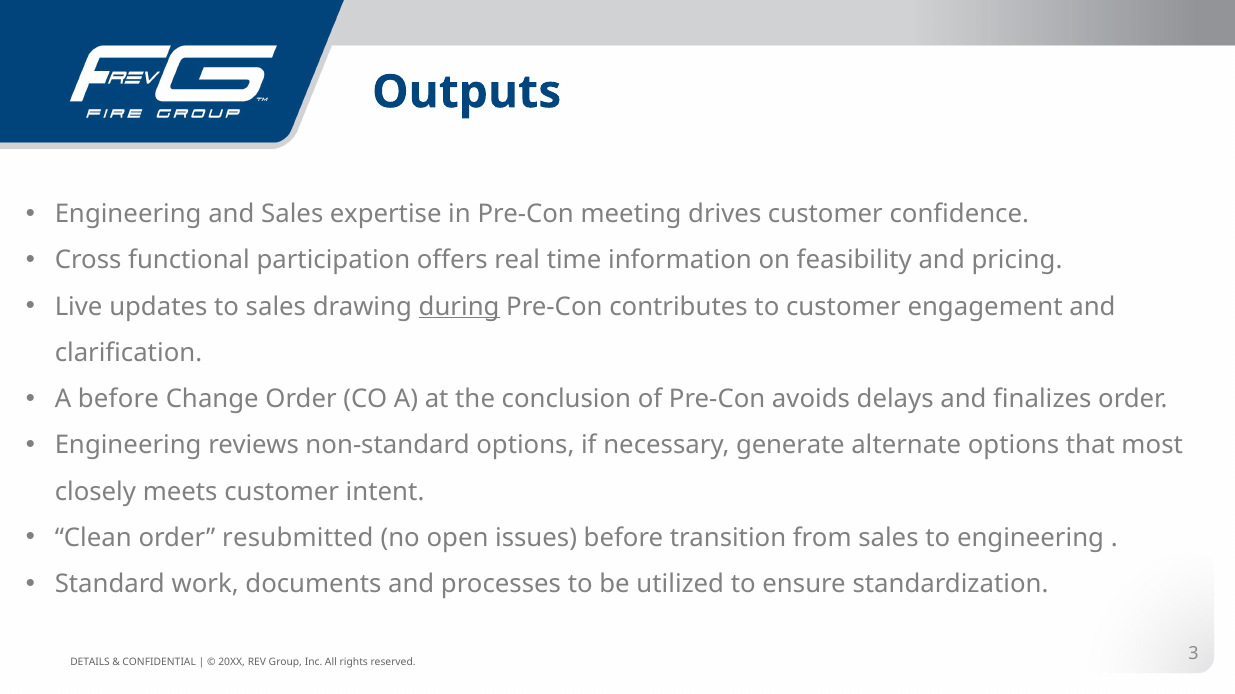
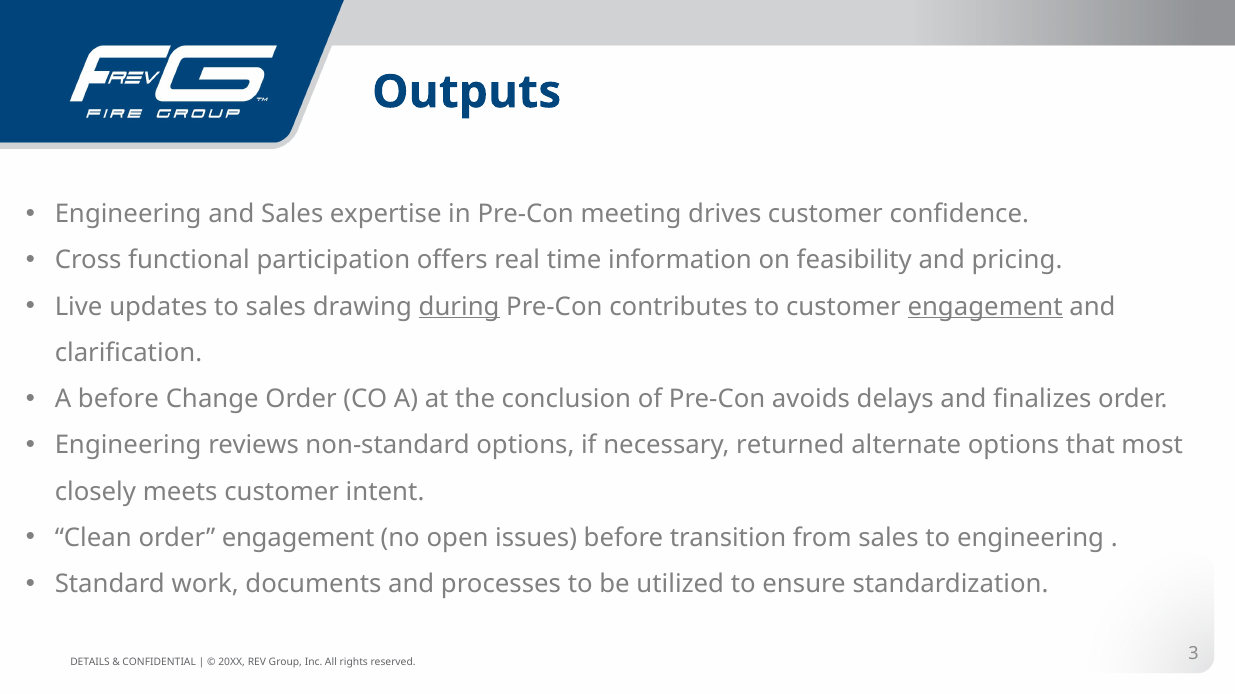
engagement underline: none -> present (985, 307)
generate: generate -> returned (790, 446)
order resubmitted: resubmitted -> engagement (298, 538)
